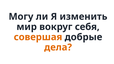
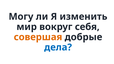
дела colour: orange -> blue (58, 47)
